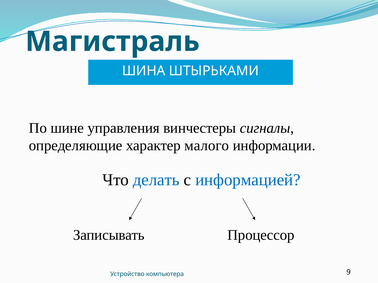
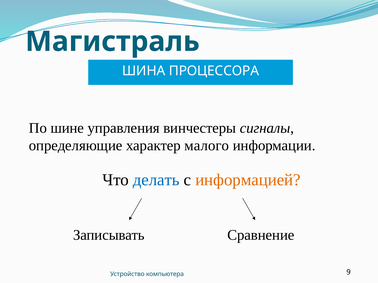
ШТЫРЬКАМИ: ШТЫРЬКАМИ -> ПРОЦЕССОРА (214, 71)
информацией colour: blue -> orange (248, 180)
Процессор: Процессор -> Сравнение (261, 235)
